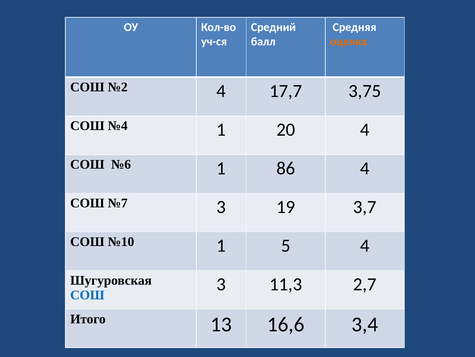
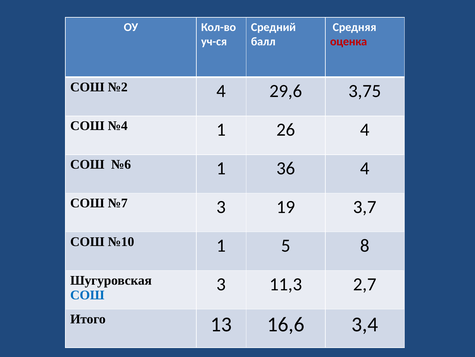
оценка colour: orange -> red (349, 42)
17,7: 17,7 -> 29,6 (286, 91)
20: 20 -> 26 (286, 130)
86: 86 -> 36 (286, 168)
5 4: 4 -> 8 (365, 245)
